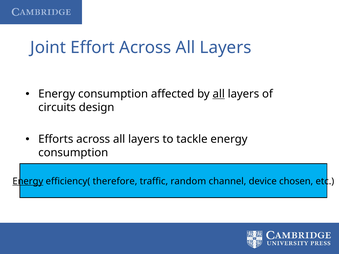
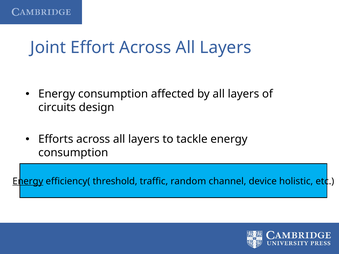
all underline: present -> none (219, 94)
therefore: therefore -> threshold (115, 181)
chosen: chosen -> holistic (296, 181)
